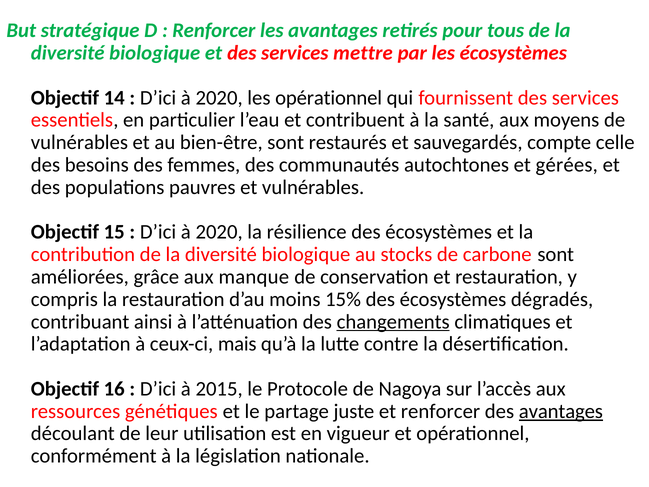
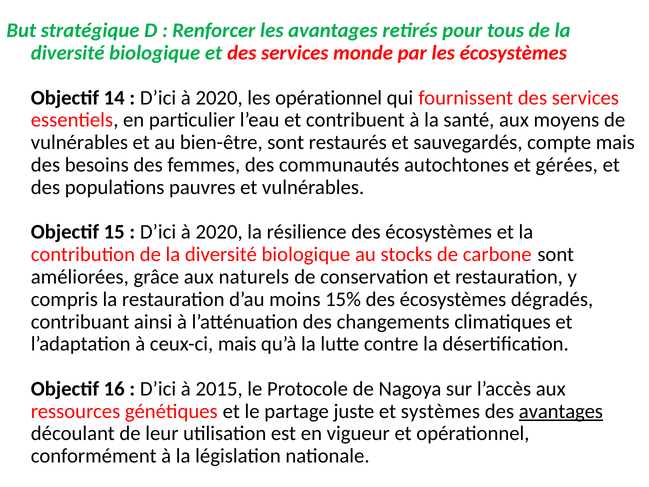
mettre: mettre -> monde (363, 53)
compte celle: celle -> mais (615, 142)
manque: manque -> naturels (254, 277)
changements underline: present -> none (393, 321)
et renforcer: renforcer -> systèmes (440, 411)
